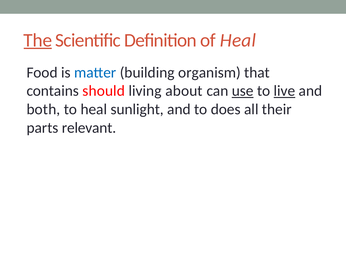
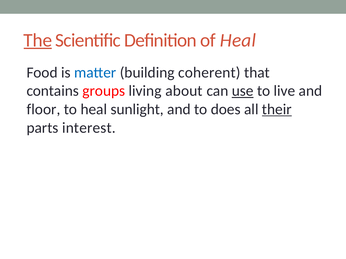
organism: organism -> coherent (209, 73)
should: should -> groups (104, 91)
live underline: present -> none (284, 91)
both: both -> floor (43, 109)
their underline: none -> present (277, 109)
relevant: relevant -> interest (89, 128)
